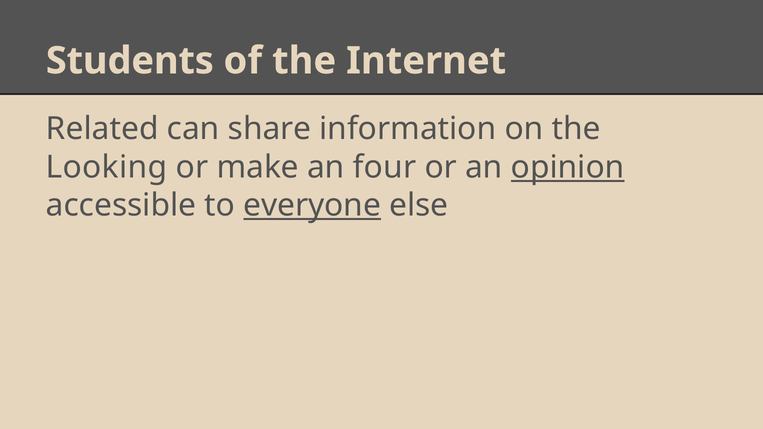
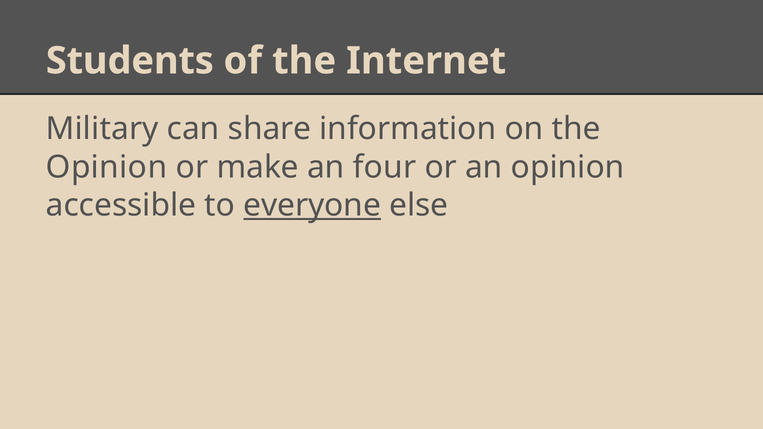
Related: Related -> Military (102, 129)
Looking: Looking -> Opinion (107, 167)
opinion underline: present -> none (568, 167)
